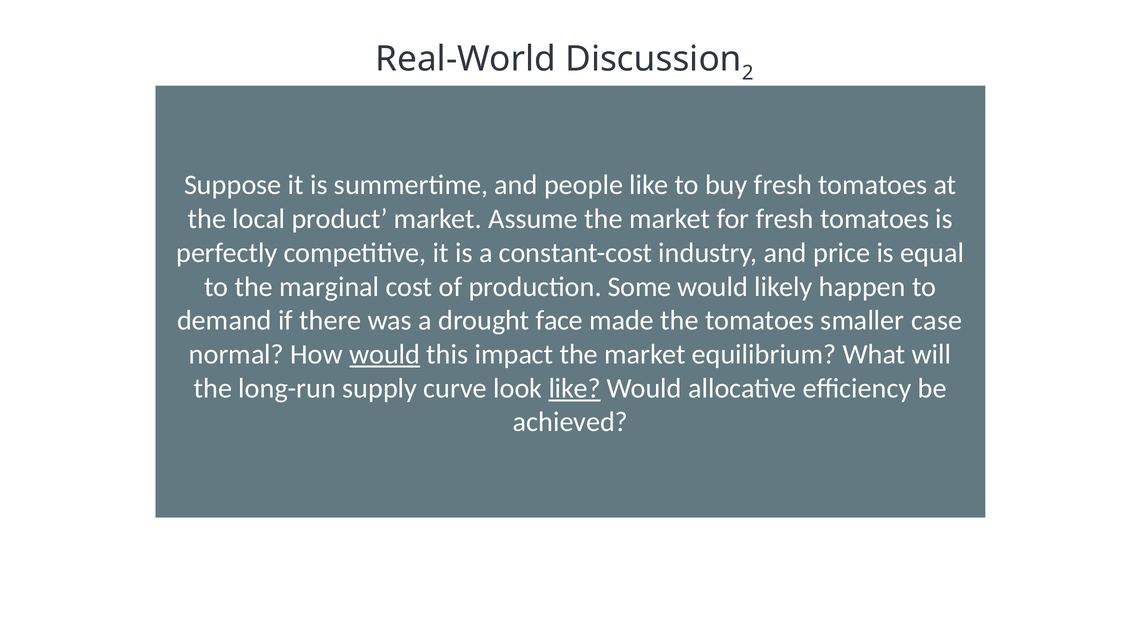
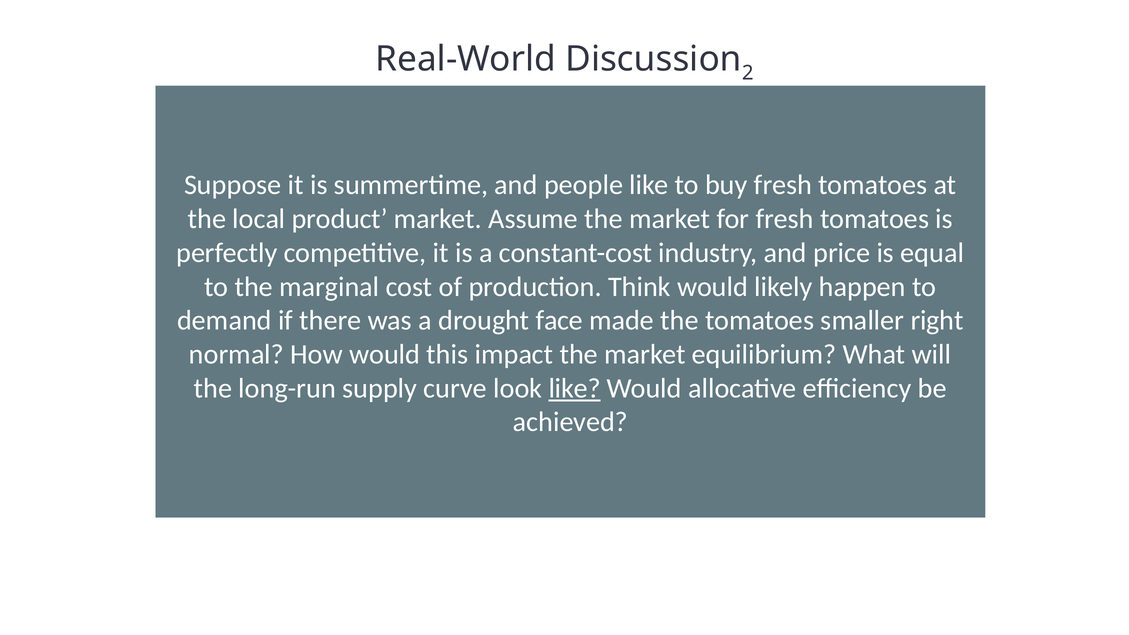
Some: Some -> Think (639, 287)
case: case -> right (937, 321)
would underline: present -> none (385, 354)
